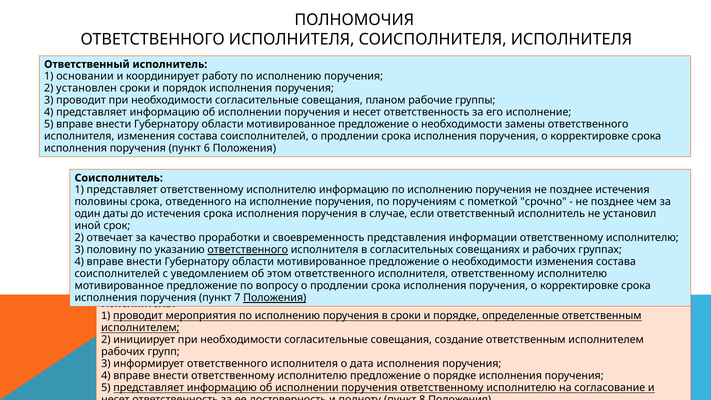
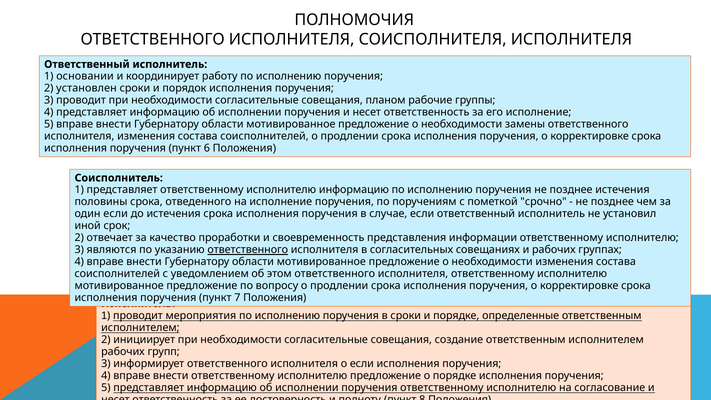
один даты: даты -> если (116, 214)
половину: половину -> являются (112, 250)
Положения underline: present -> none (275, 298)
о дата: дата -> если (362, 364)
